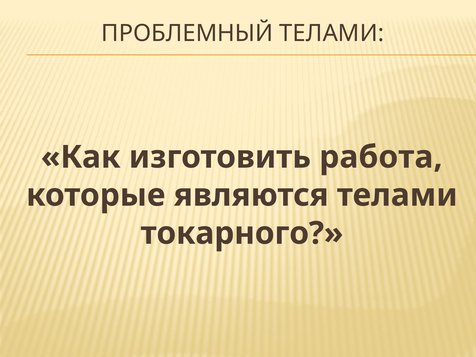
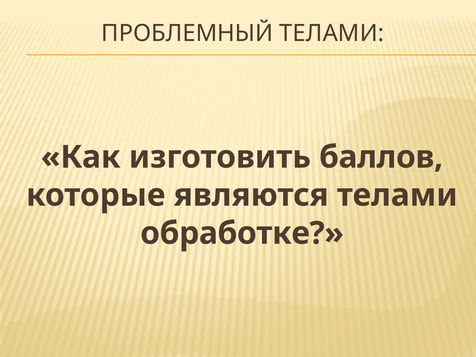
работа: работа -> баллов (381, 157)
токарного: токарного -> обработке (242, 233)
